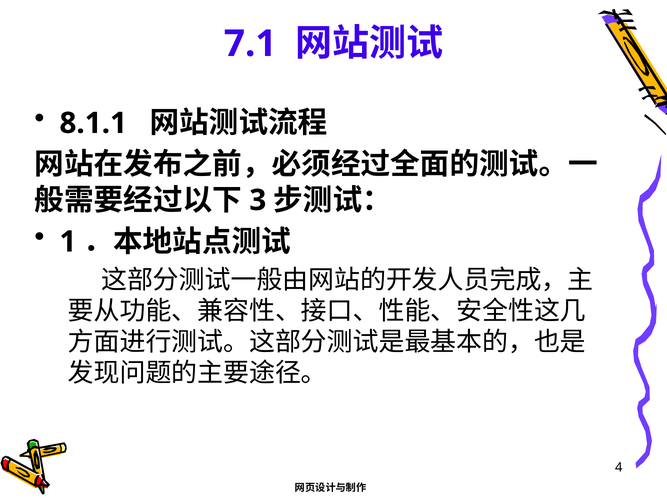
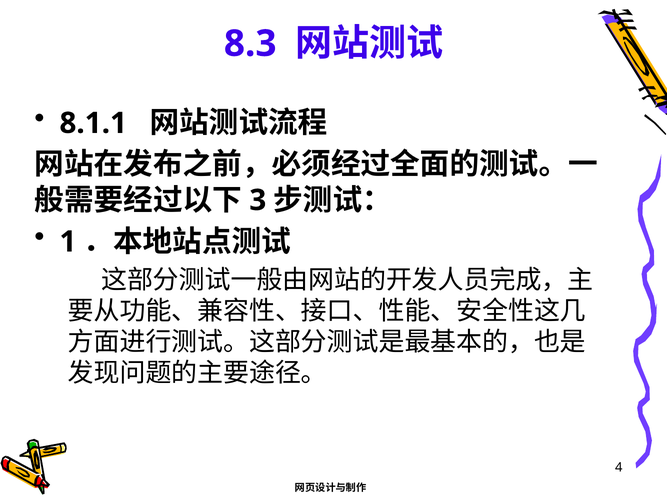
7.1: 7.1 -> 8.3 (250, 44)
